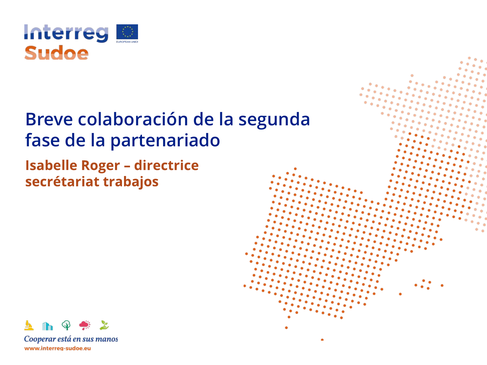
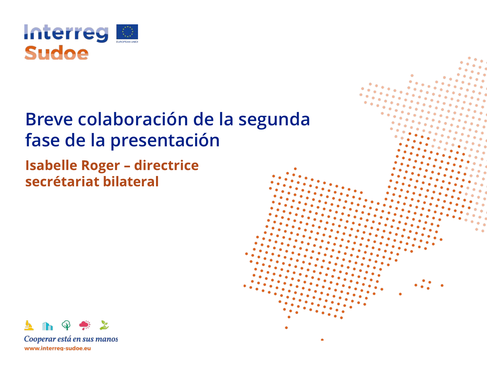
partenariado: partenariado -> presentación (165, 141)
trabajos: trabajos -> bilateral (131, 182)
